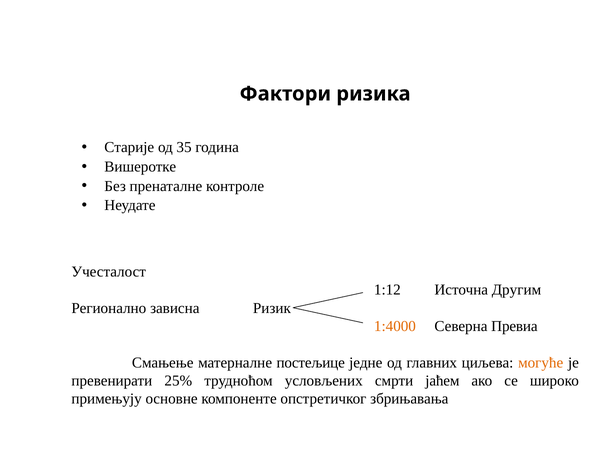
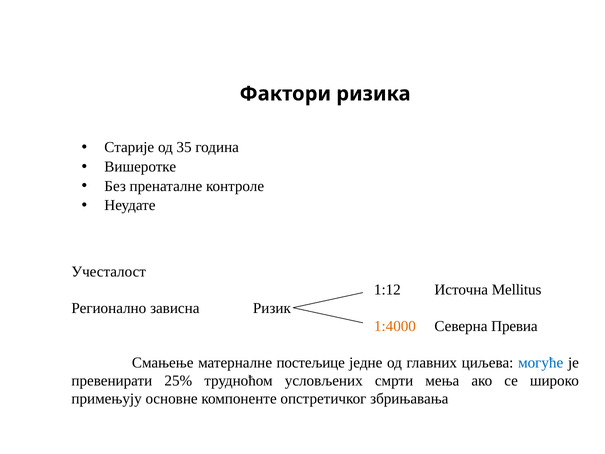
Другим: Другим -> Mellitus (517, 290)
могуће colour: orange -> blue (541, 362)
јаћем: јаћем -> мења (442, 380)
